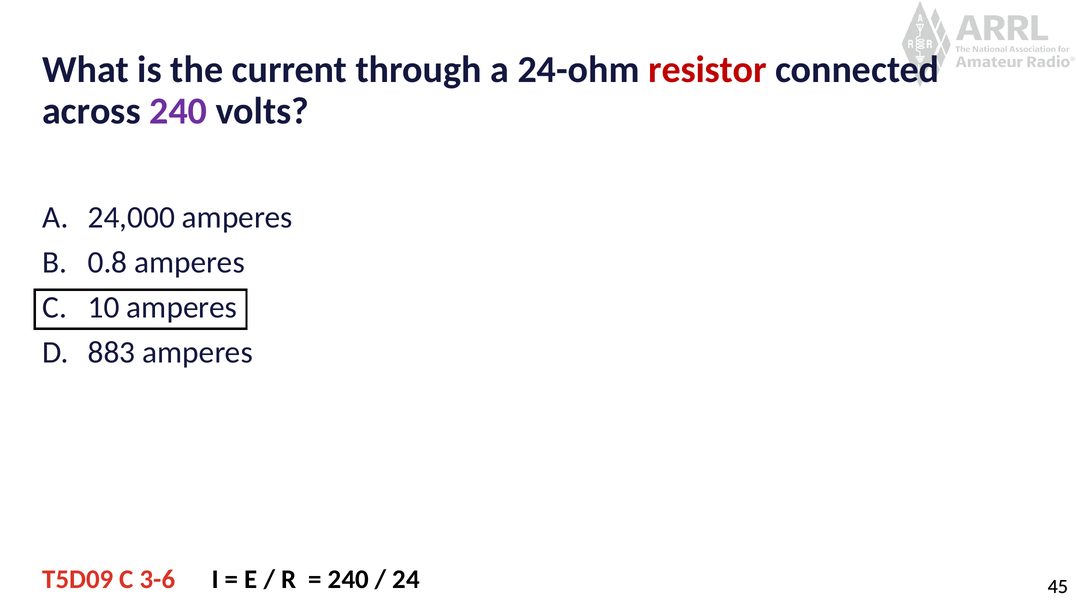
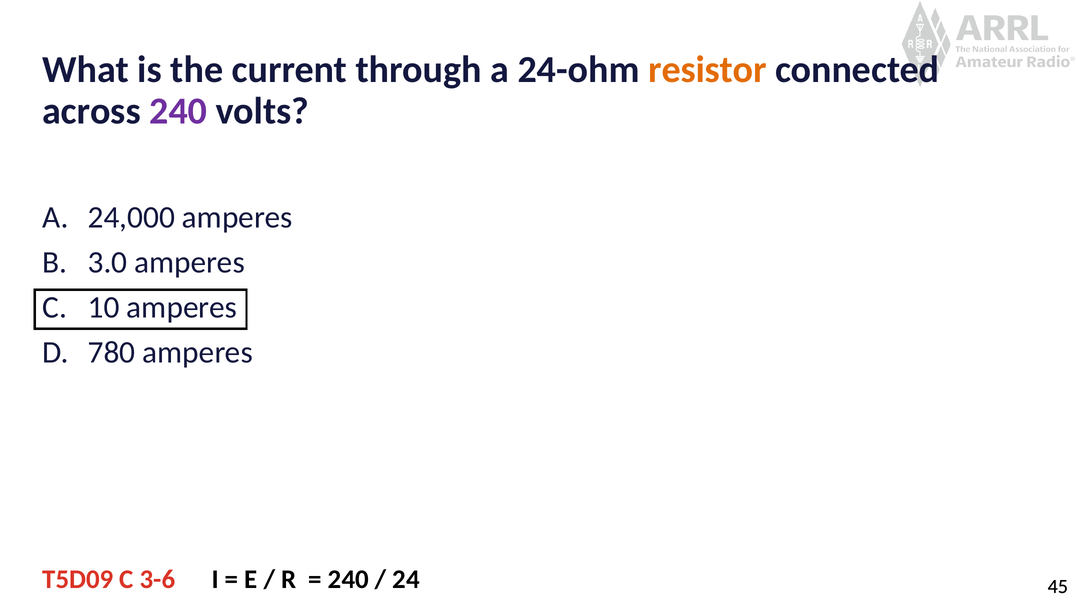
resistor colour: red -> orange (707, 70)
0.8: 0.8 -> 3.0 (108, 262)
883: 883 -> 780 (112, 353)
